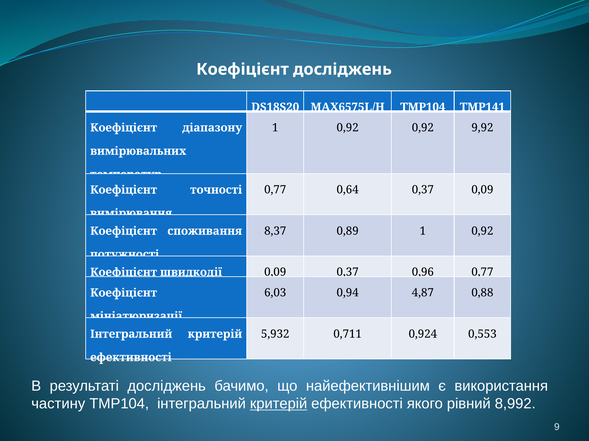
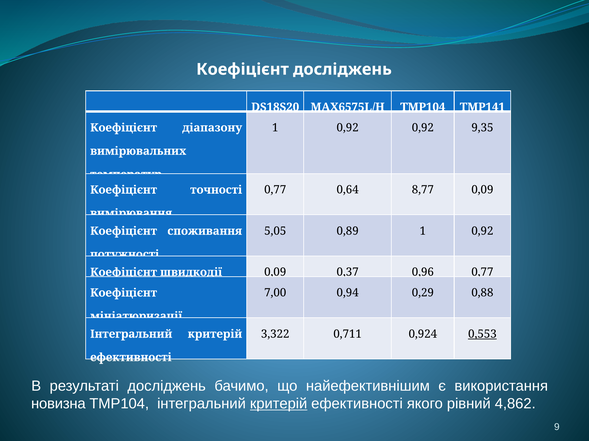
9,92: 9,92 -> 9,35 (482, 128)
0,64 0,37: 0,37 -> 8,77 (423, 190)
8,37: 8,37 -> 5,05 (275, 231)
6,03: 6,03 -> 7,00 (275, 293)
4,87: 4,87 -> 0,29 (423, 293)
5,932: 5,932 -> 3,322 (275, 335)
0,553 underline: none -> present (482, 335)
частину: частину -> новизна (58, 404)
8,992: 8,992 -> 4,862 (515, 404)
